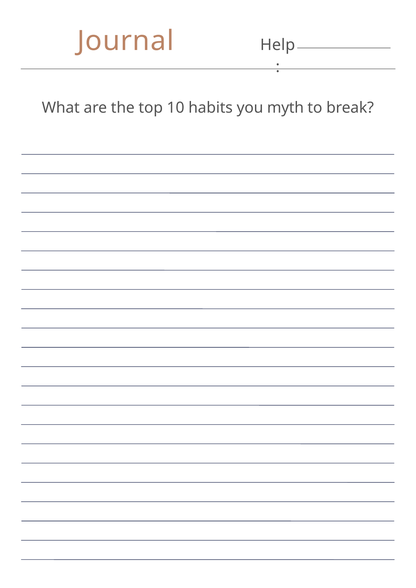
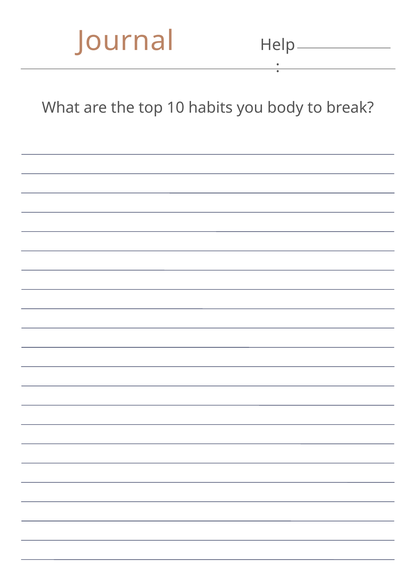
myth: myth -> body (285, 108)
